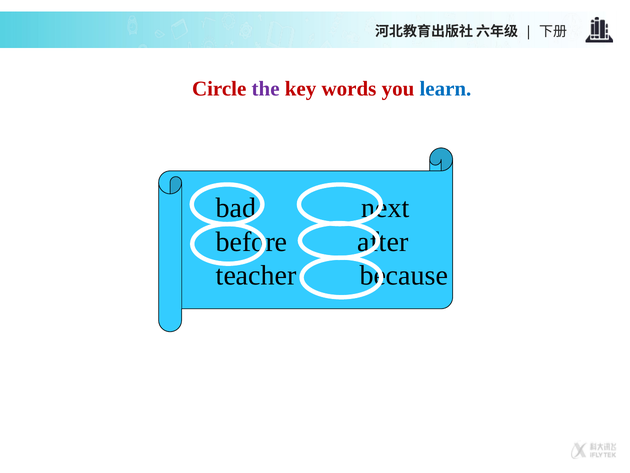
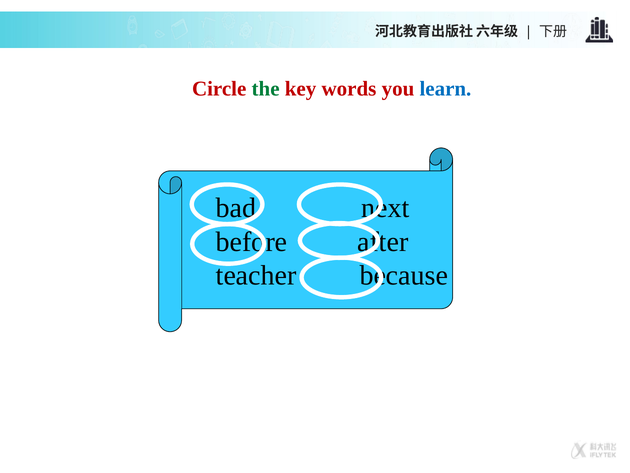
the colour: purple -> green (266, 89)
